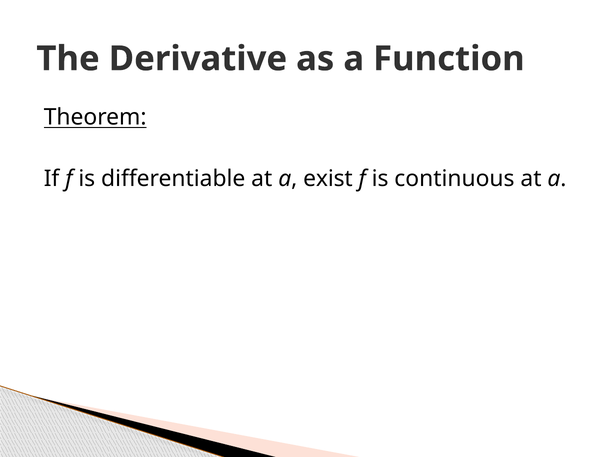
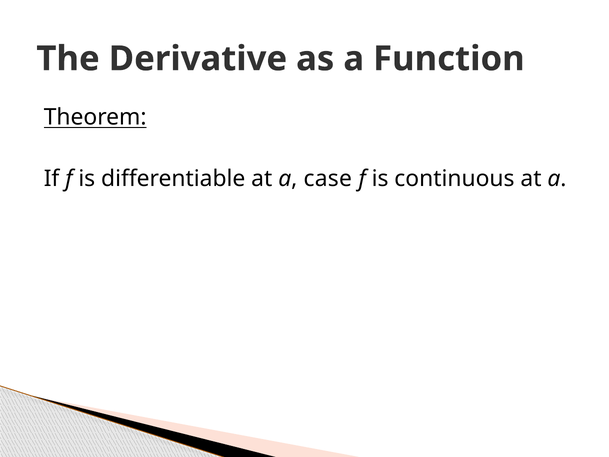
exist: exist -> case (328, 179)
